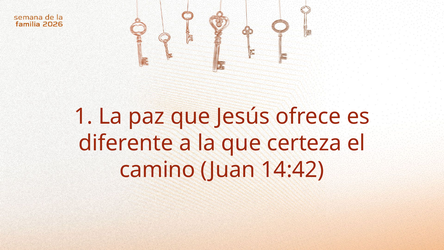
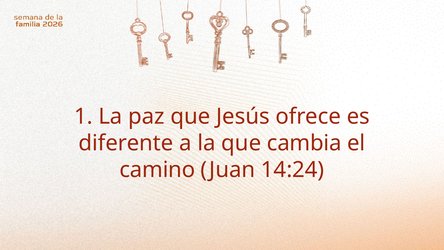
certeza: certeza -> cambia (304, 143)
14:42: 14:42 -> 14:24 (293, 170)
